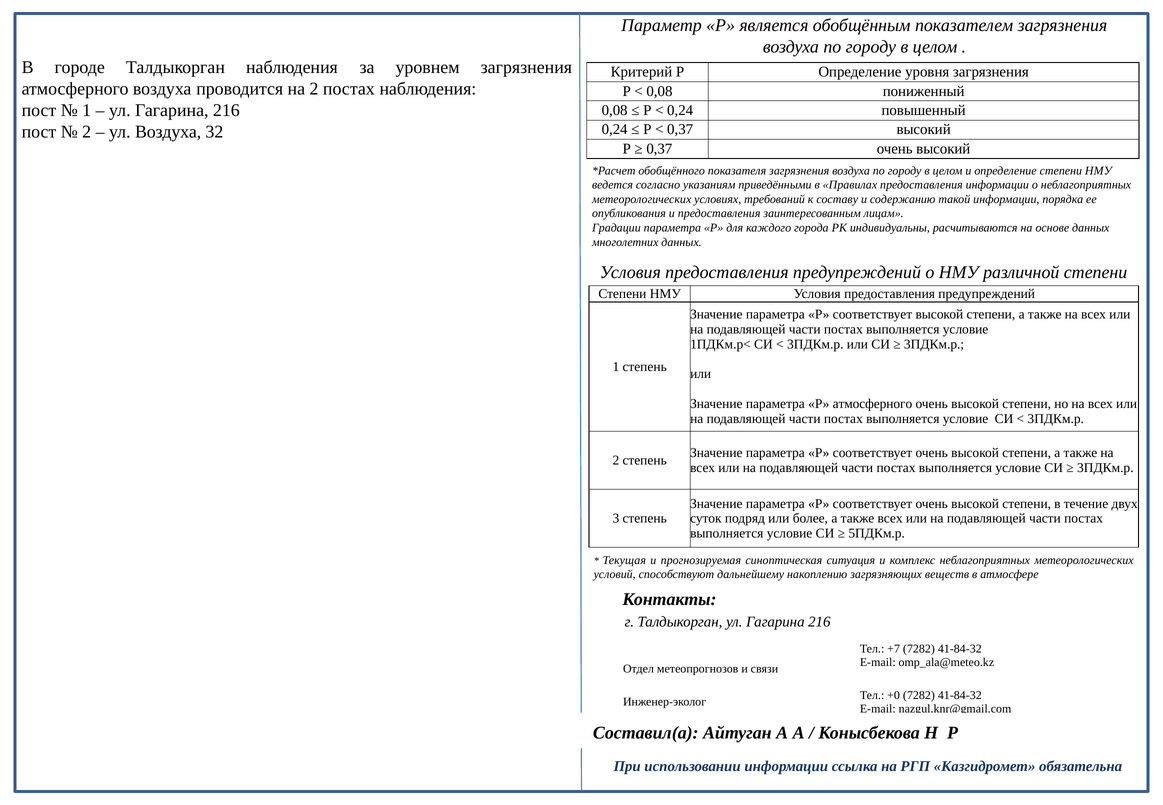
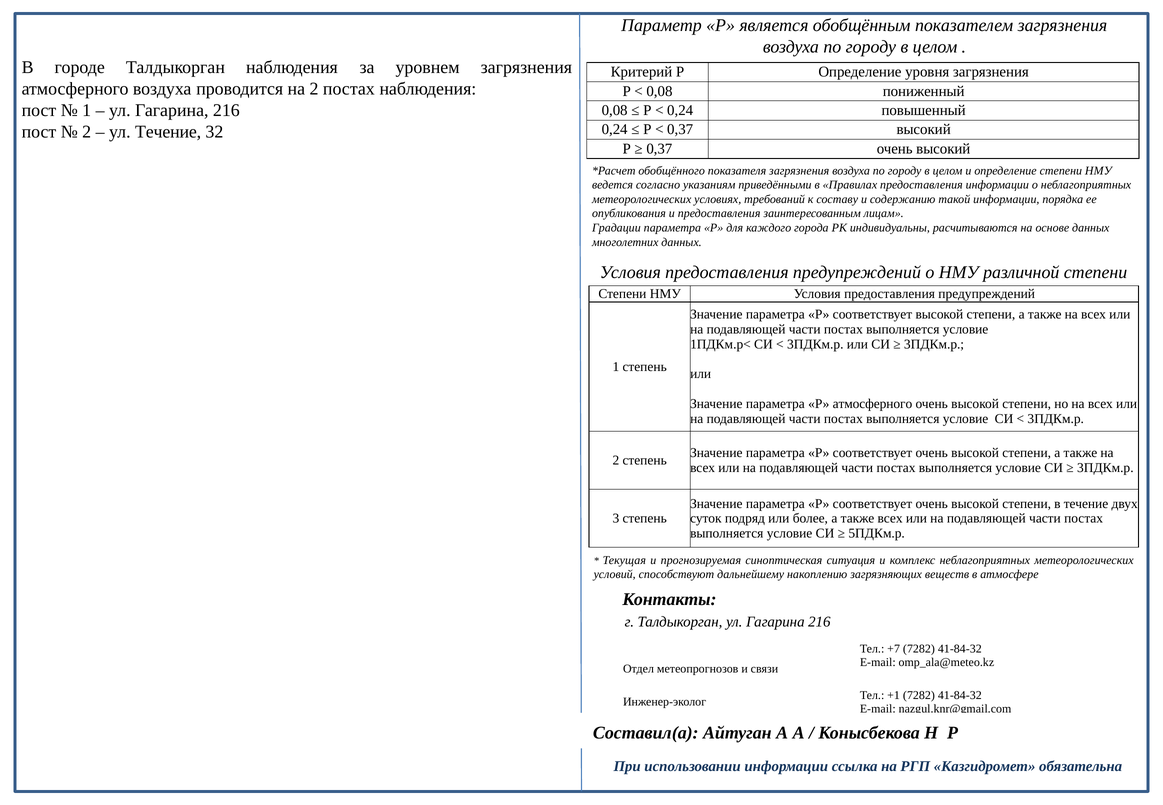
ул Воздуха: Воздуха -> Течение (168, 132)
+0: +0 -> +1 (894, 696)
